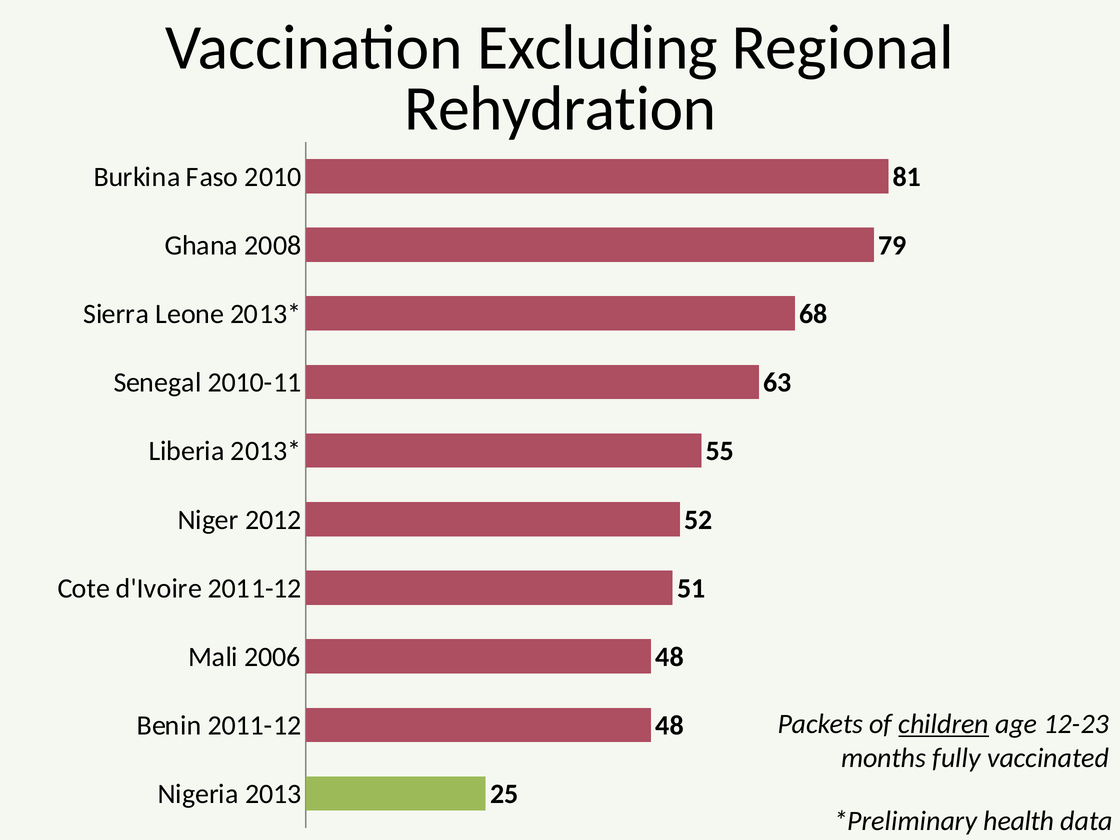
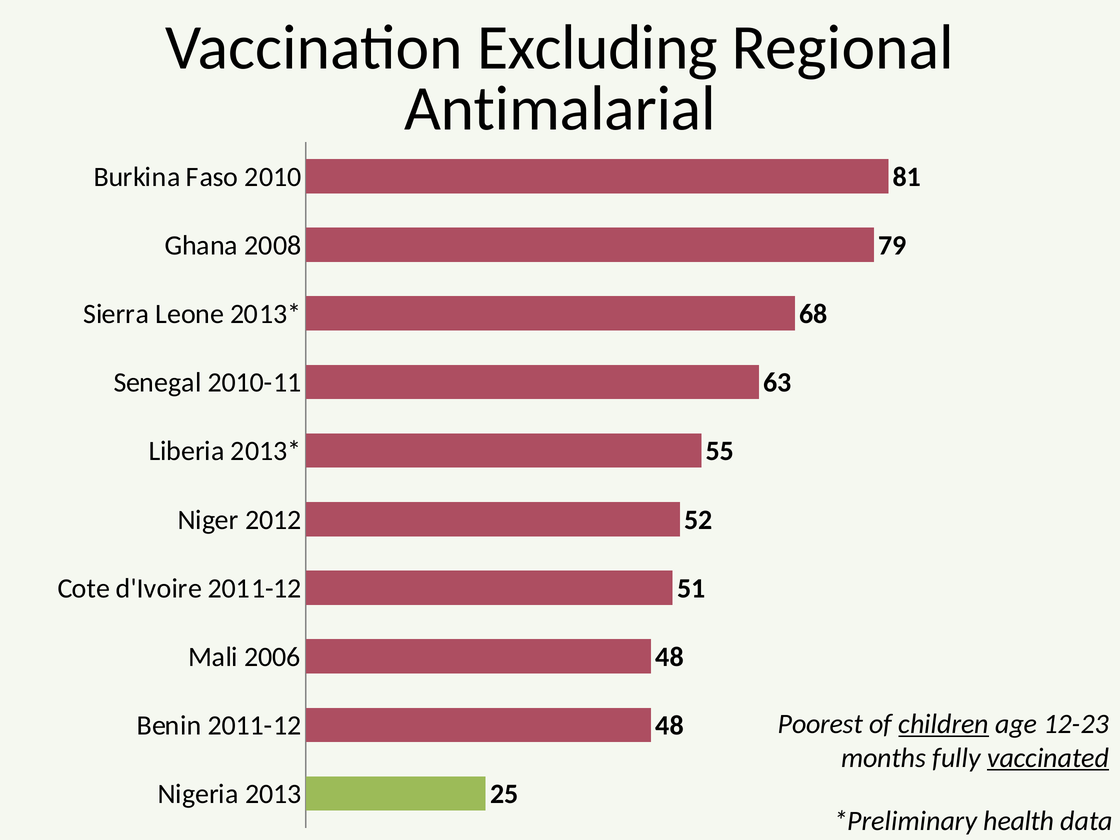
Rehydration: Rehydration -> Antimalarial (560, 109)
Packets: Packets -> Poorest (820, 724)
vaccinated underline: none -> present (1048, 758)
